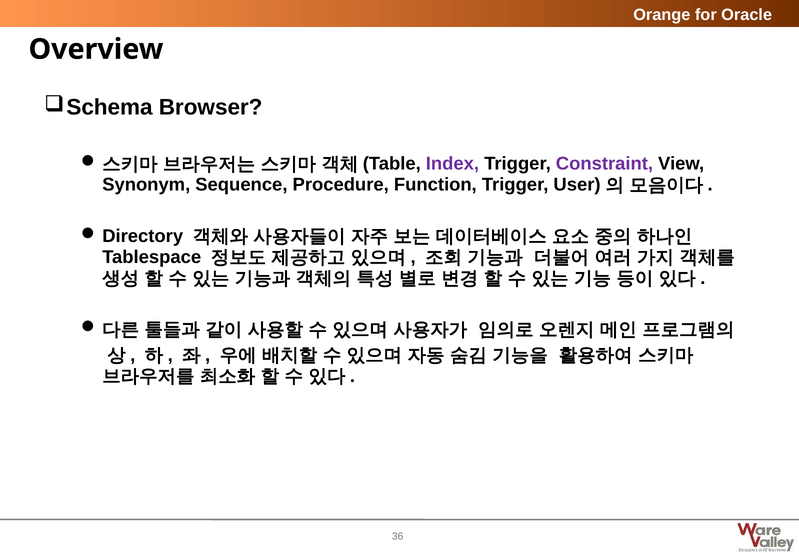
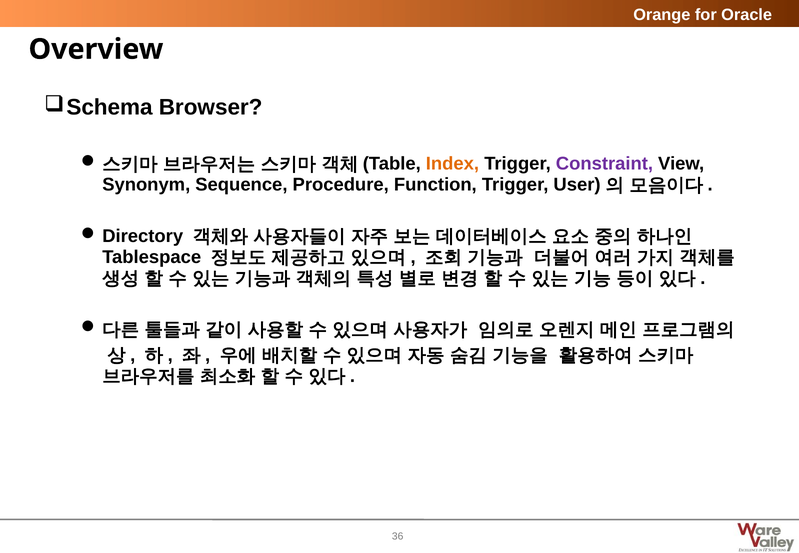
Index colour: purple -> orange (452, 164)
